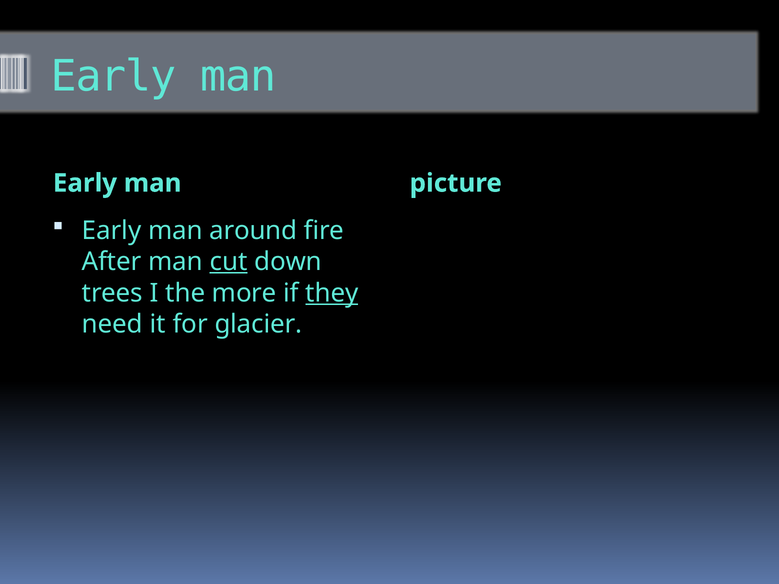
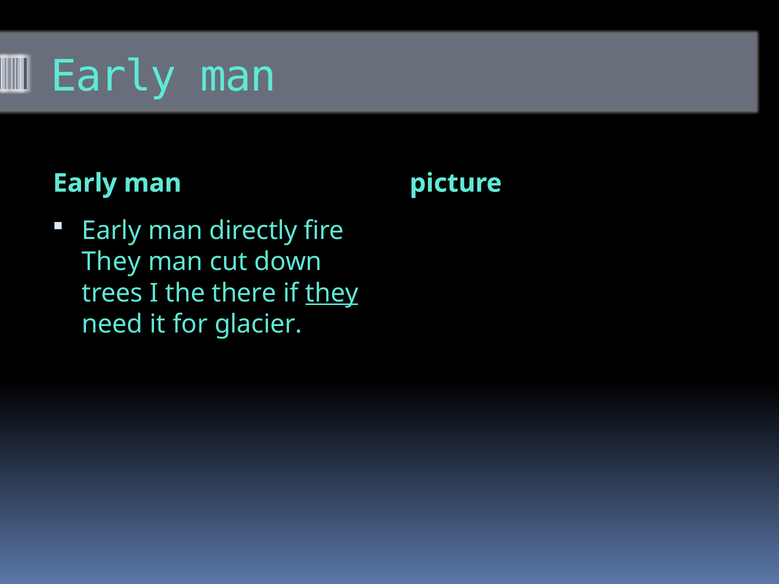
around: around -> directly (253, 231)
After: After -> They (111, 262)
cut underline: present -> none (229, 262)
more: more -> there (244, 293)
